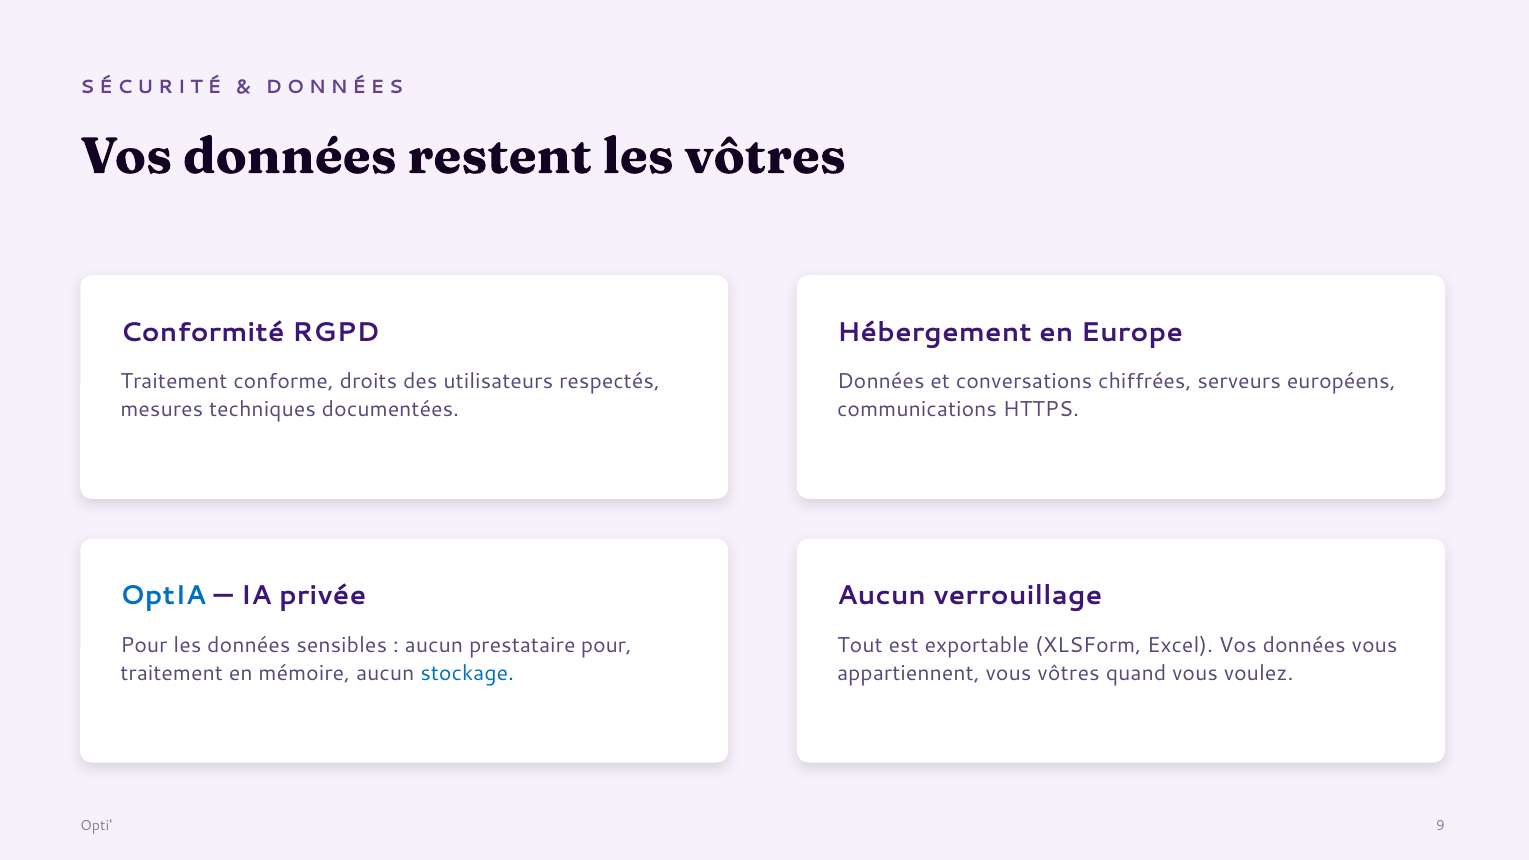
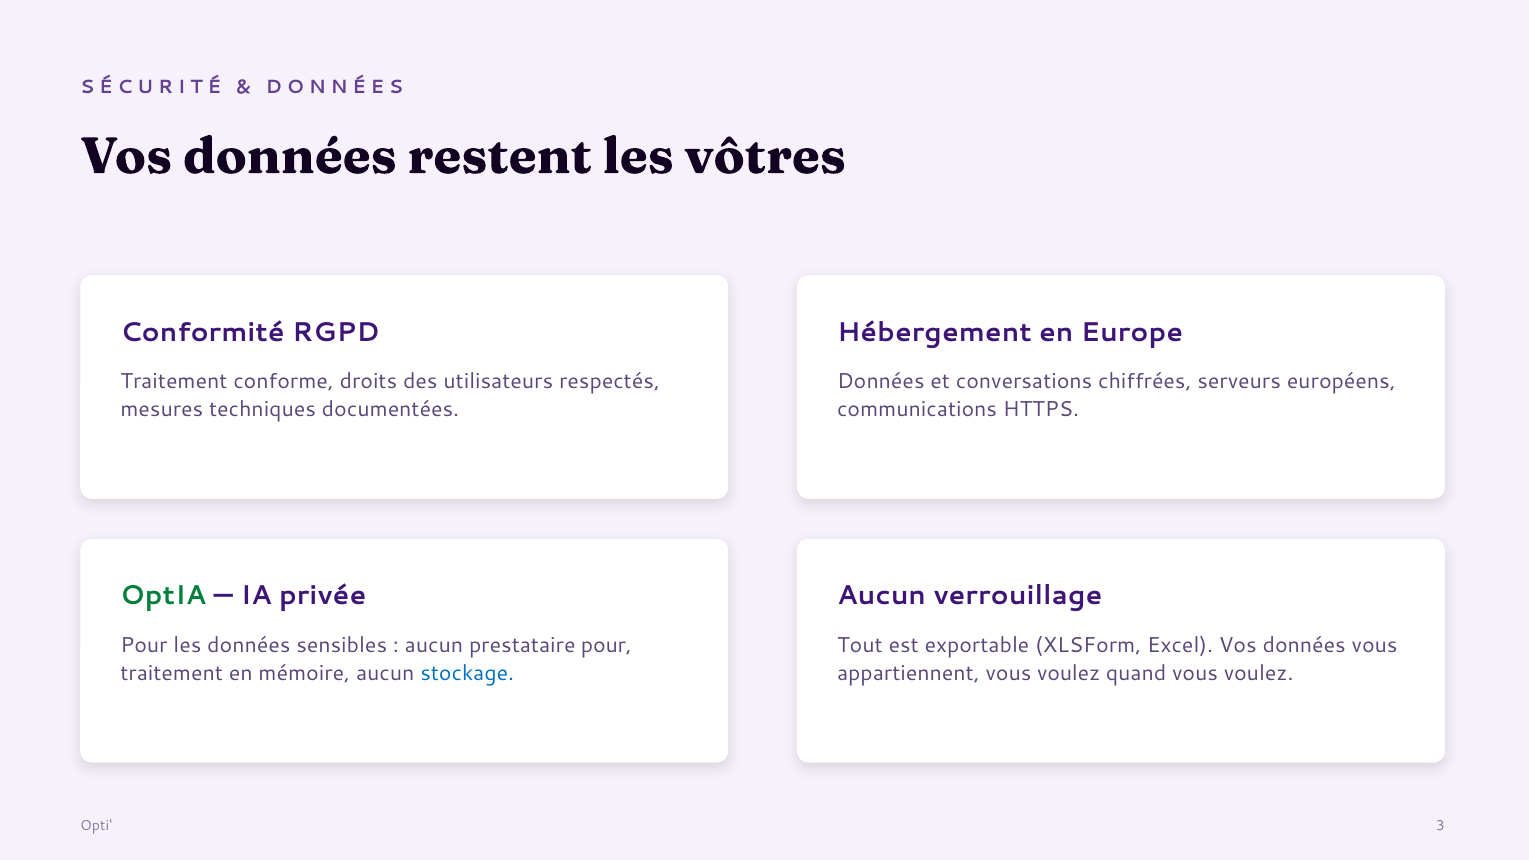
OptIA colour: blue -> green (163, 596)
appartiennent vous vôtres: vôtres -> voulez (1069, 674)
9: 9 -> 3 (1440, 825)
